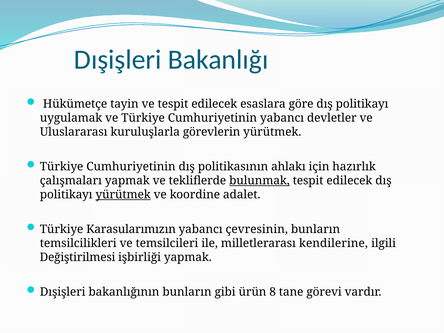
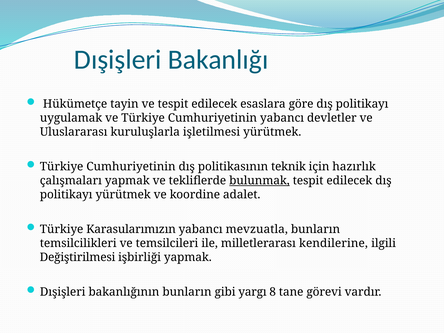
görevlerin: görevlerin -> işletilmesi (212, 132)
ahlakı: ahlakı -> teknik (288, 167)
yürütmek underline: present -> none (123, 195)
çevresinin: çevresinin -> mevzuatla (257, 229)
ürün: ürün -> yargı (253, 292)
